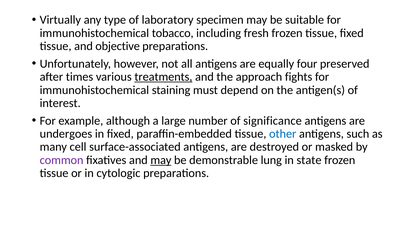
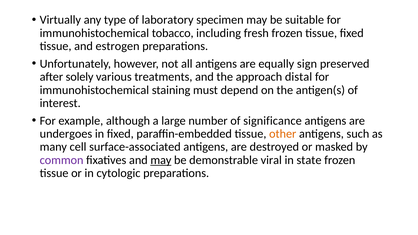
objective: objective -> estrogen (118, 46)
four: four -> sign (307, 64)
times: times -> solely (80, 77)
treatments underline: present -> none (163, 77)
fights: fights -> distal (299, 77)
other colour: blue -> orange (283, 134)
lung: lung -> viral (271, 160)
